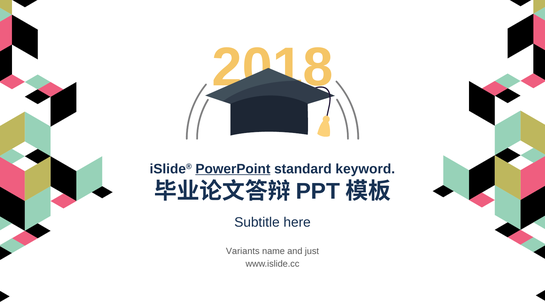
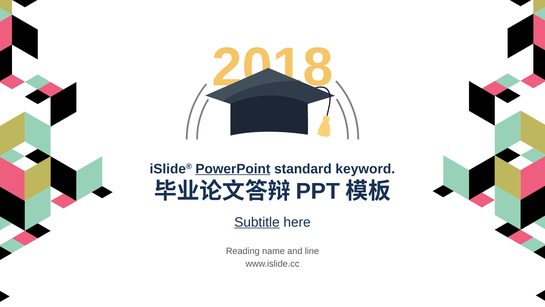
Subtitle underline: none -> present (257, 222)
Variants: Variants -> Reading (243, 251)
just: just -> line (312, 251)
